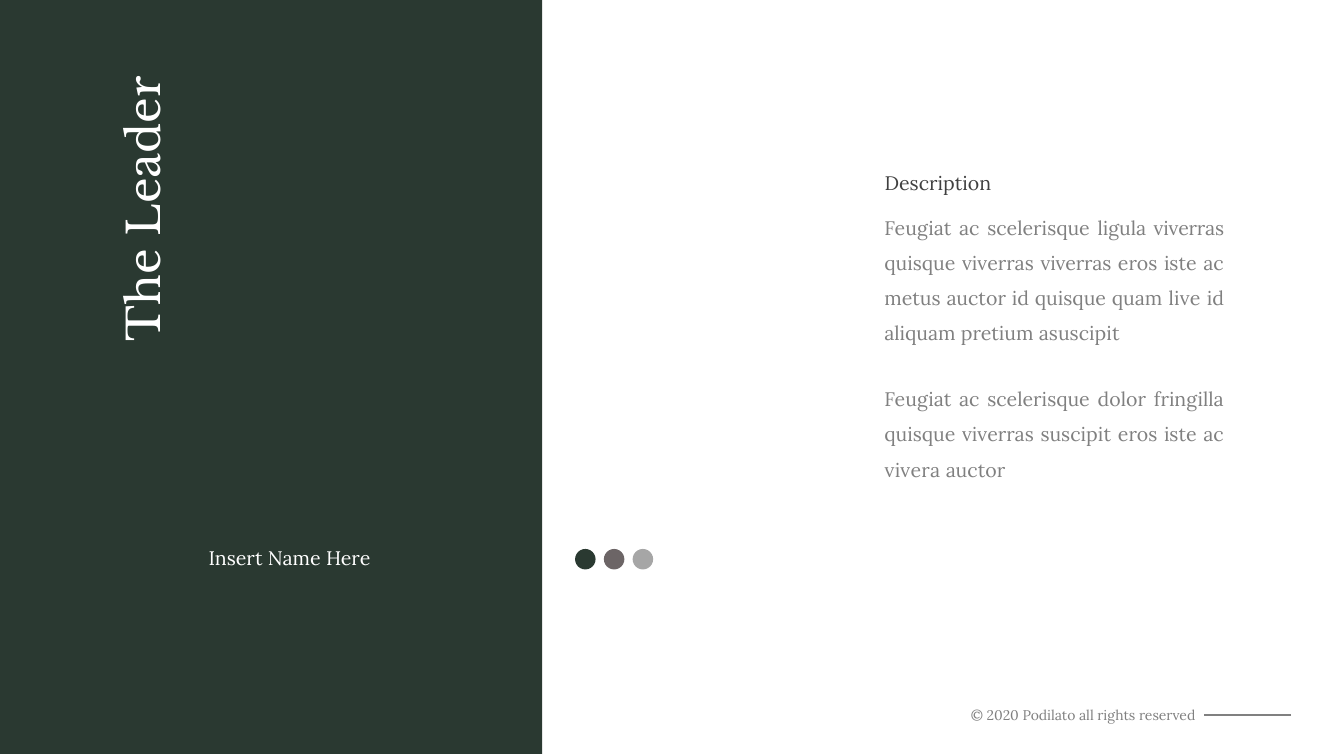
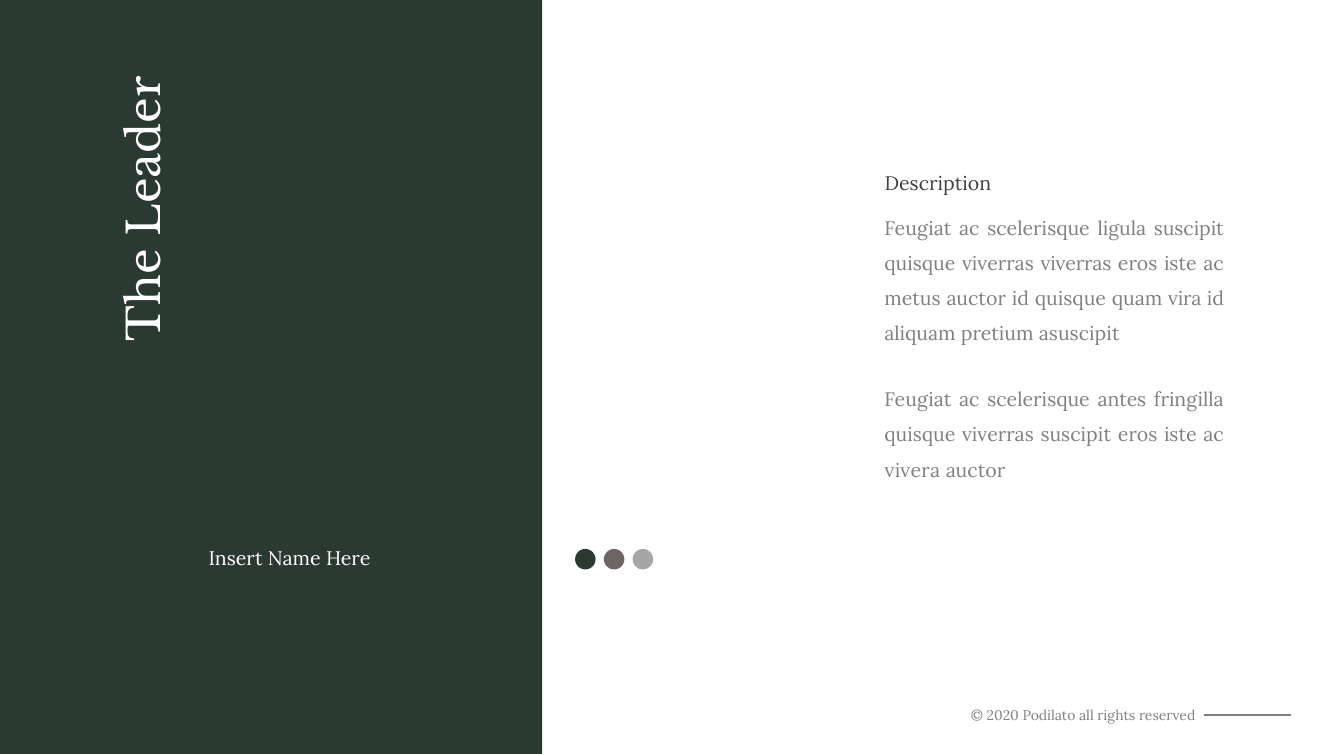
ligula viverras: viverras -> suscipit (1189, 229)
live: live -> vira (1185, 299)
dolor: dolor -> antes (1122, 400)
